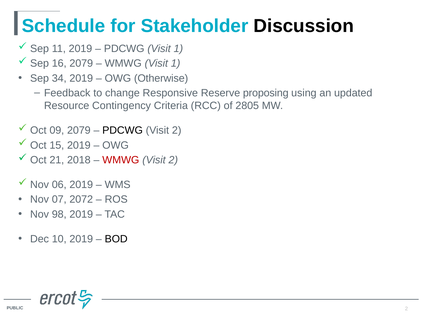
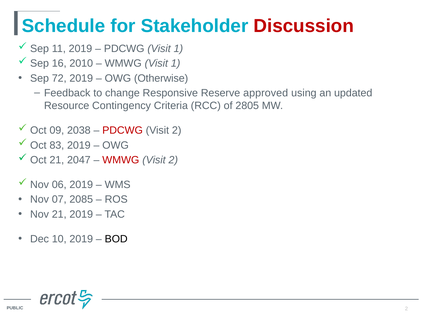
Discussion colour: black -> red (304, 26)
16 2079: 2079 -> 2010 (81, 64)
34: 34 -> 72 (59, 78)
proposing: proposing -> approved (266, 93)
09 2079: 2079 -> 2038 (79, 131)
PDCWG colour: black -> red (123, 131)
15: 15 -> 83 (57, 145)
2018: 2018 -> 2047 (79, 160)
2072: 2072 -> 2085 (81, 200)
Nov 98: 98 -> 21 (59, 214)
